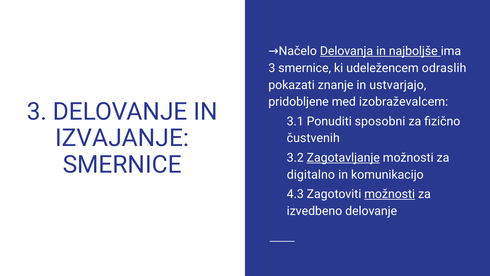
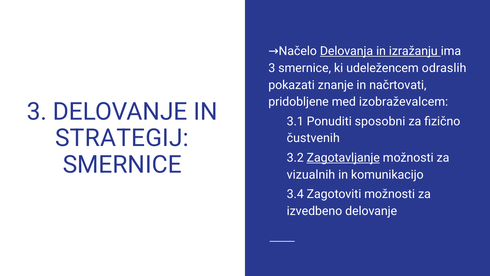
najboljše: najboljše -> izražanju (413, 51)
ustvarjajo: ustvarjajo -> načrtovati (398, 85)
IZVAJANJE: IZVAJANJE -> STRATEGIJ (122, 138)
digitalno: digitalno -> vizualnih (311, 174)
4.3: 4.3 -> 3.4 (295, 194)
možnosti underline: present -> none (390, 194)
